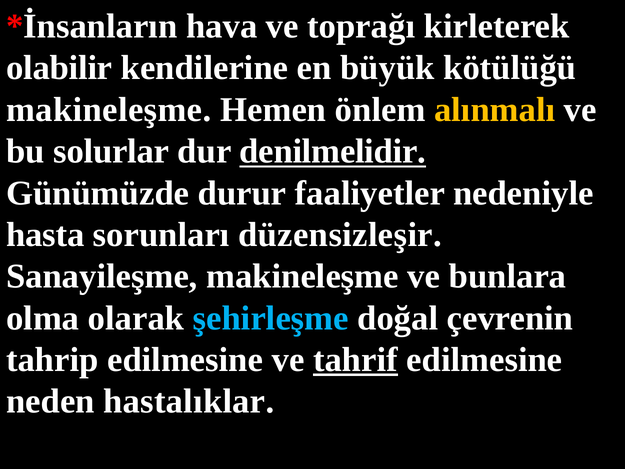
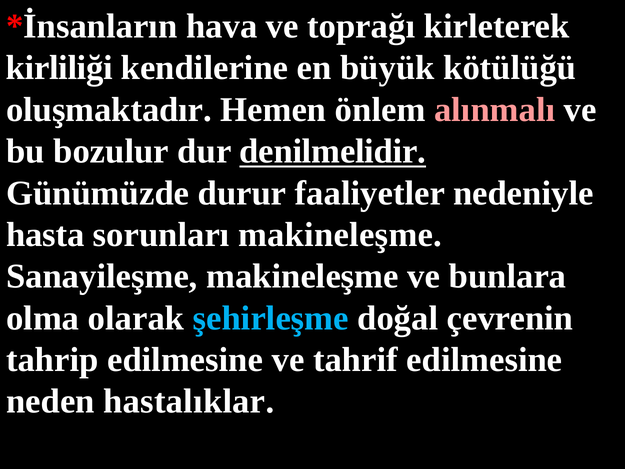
olabilir: olabilir -> kirliliği (59, 68)
makineleşme: makineleşme -> oluşmaktadır (109, 110)
alınmalı colour: yellow -> pink (495, 110)
solurlar: solurlar -> bozulur (111, 151)
sorunları düzensizleşir: düzensizleşir -> makineleşme (340, 235)
tahrif underline: present -> none (355, 360)
